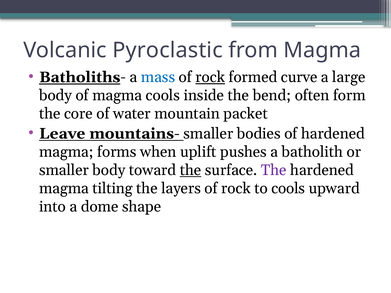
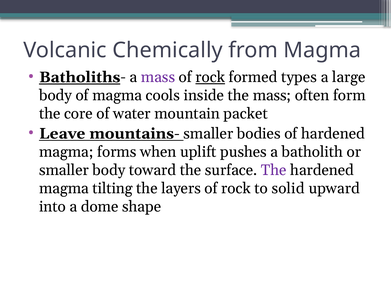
Pyroclastic: Pyroclastic -> Chemically (168, 50)
mass colour: blue -> purple (158, 77)
curve: curve -> types (299, 77)
the bend: bend -> mass (272, 96)
the underline: present -> none (191, 170)
to cools: cools -> solid (288, 188)
